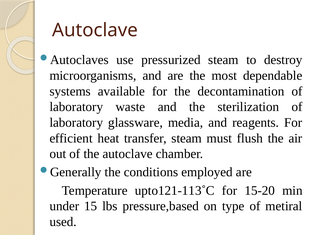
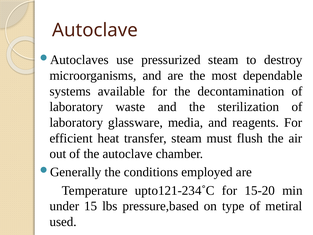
upto121-113˚C: upto121-113˚C -> upto121-234˚C (175, 190)
